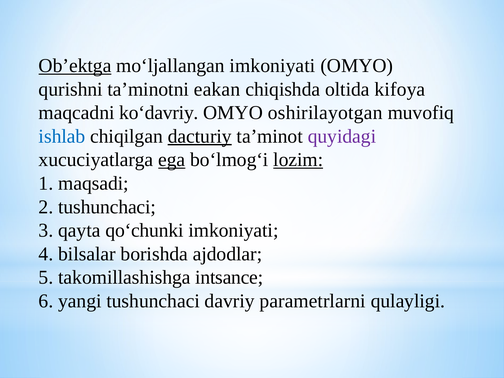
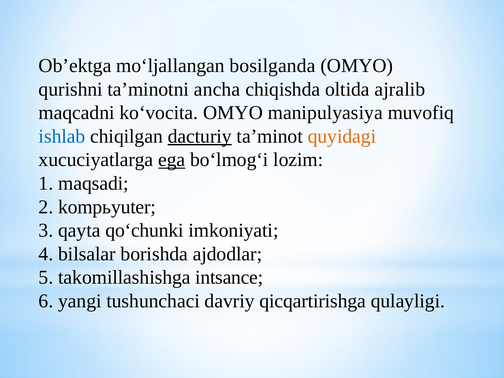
Ob’ektga underline: present -> none (75, 66)
mo‘ljallangan imkoniyati: imkoniyati -> bosilganda (273, 66)
eakan: eakan -> ancha (217, 89)
kifoya: kifoya -> ajralib (400, 89)
ko‘davriy: ko‘davriy -> ko‘vocita (159, 113)
oshirilayotgan: oshirilayotgan -> manipulyasiya (325, 113)
quyidagi colour: purple -> orange (342, 136)
lozim underline: present -> none (298, 160)
2 tushunchaci: tushunchaci -> kompьyuter (107, 207)
parametrlarni: parametrlarni -> qicqartirishga (313, 301)
